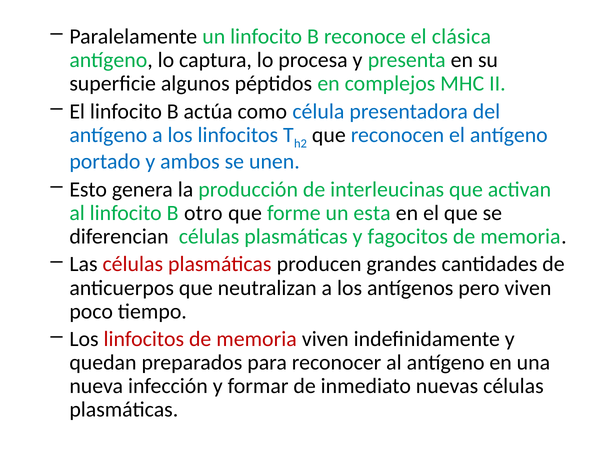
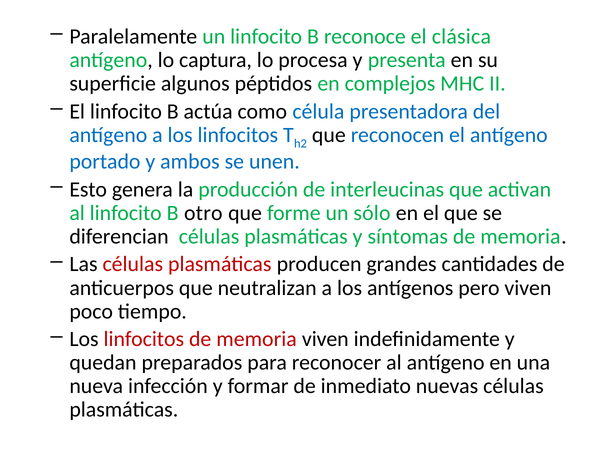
esta: esta -> sólo (372, 213)
fagocitos: fagocitos -> síntomas (408, 237)
